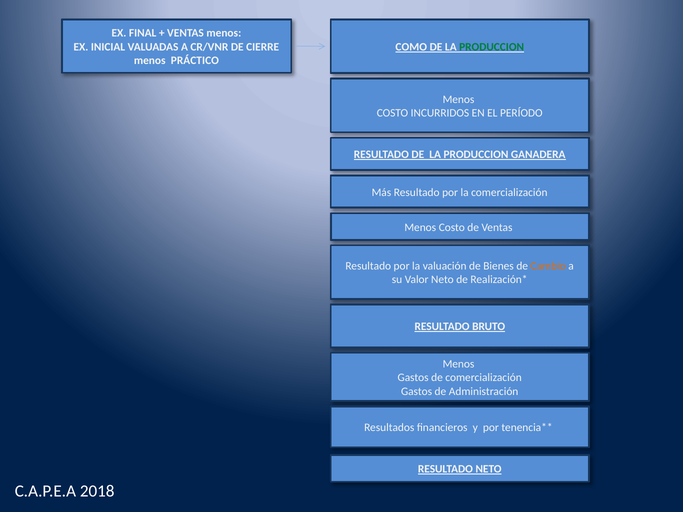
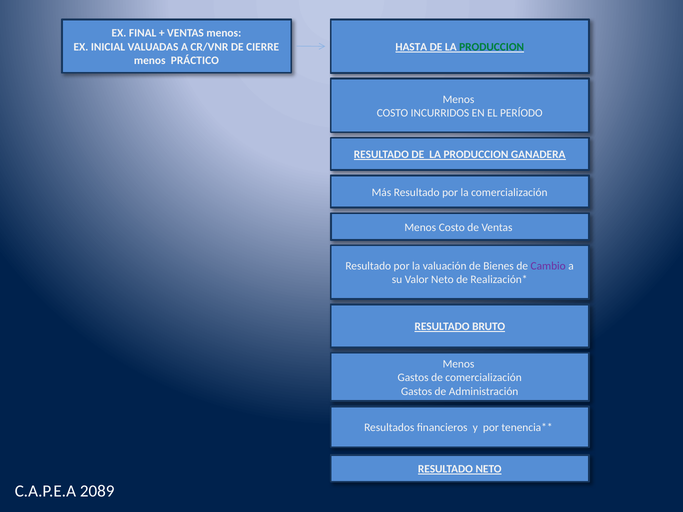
COMO: COMO -> HASTA (411, 47)
Cambio colour: orange -> purple (548, 266)
2018: 2018 -> 2089 (97, 491)
